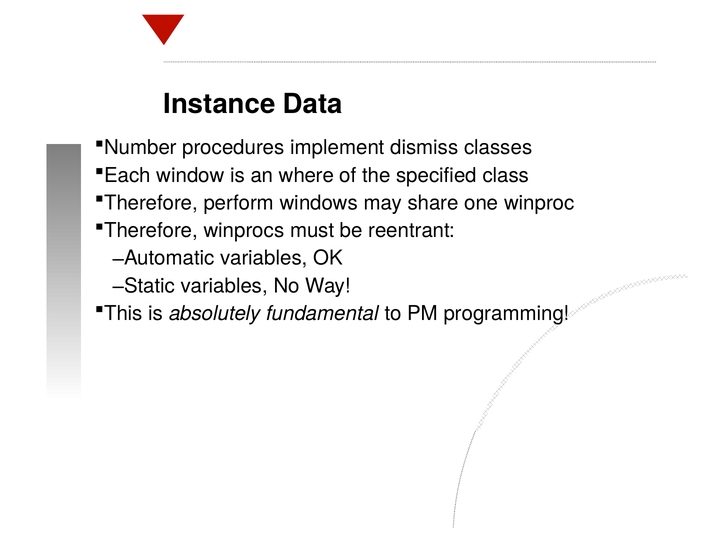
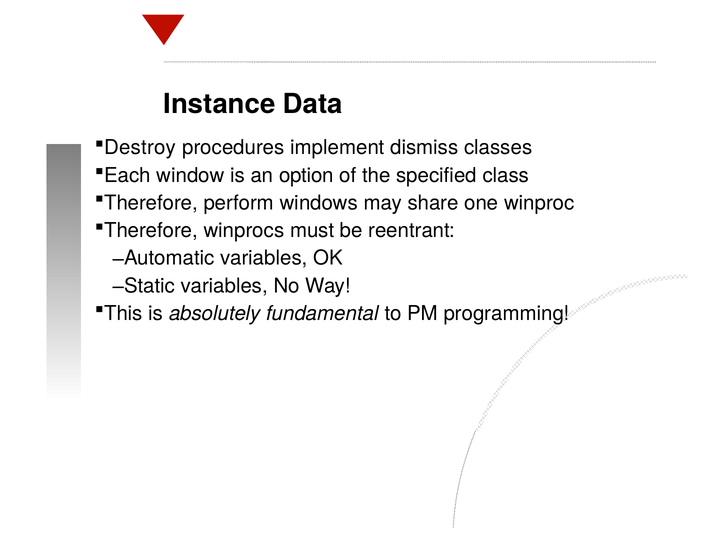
Number: Number -> Destroy (140, 147)
where: where -> option (306, 175)
